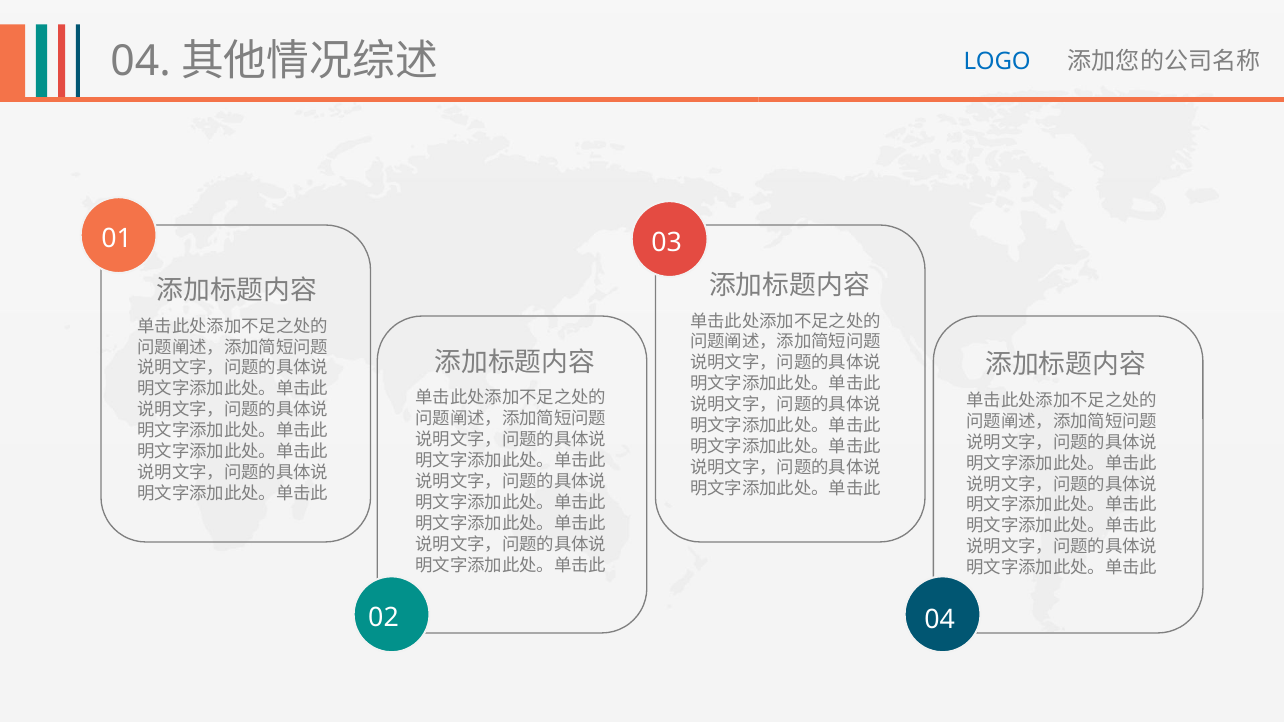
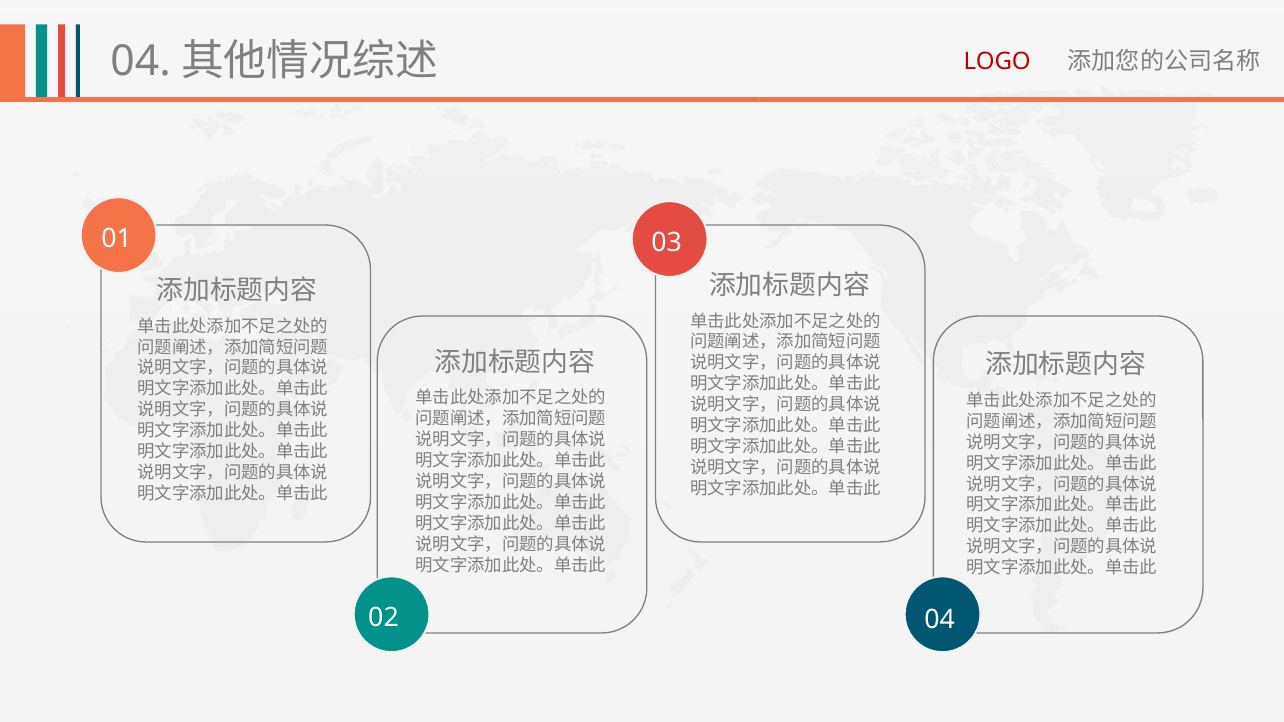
LOGO colour: blue -> red (997, 61)
